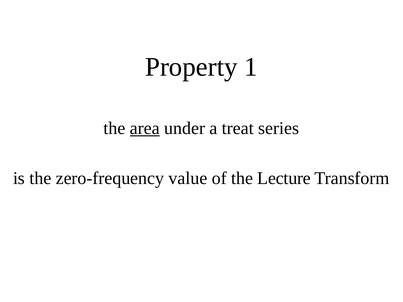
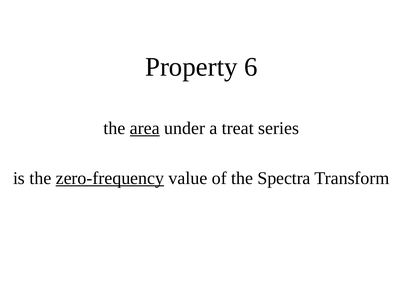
1: 1 -> 6 (251, 67)
zero-frequency underline: none -> present (110, 178)
Lecture: Lecture -> Spectra (284, 178)
